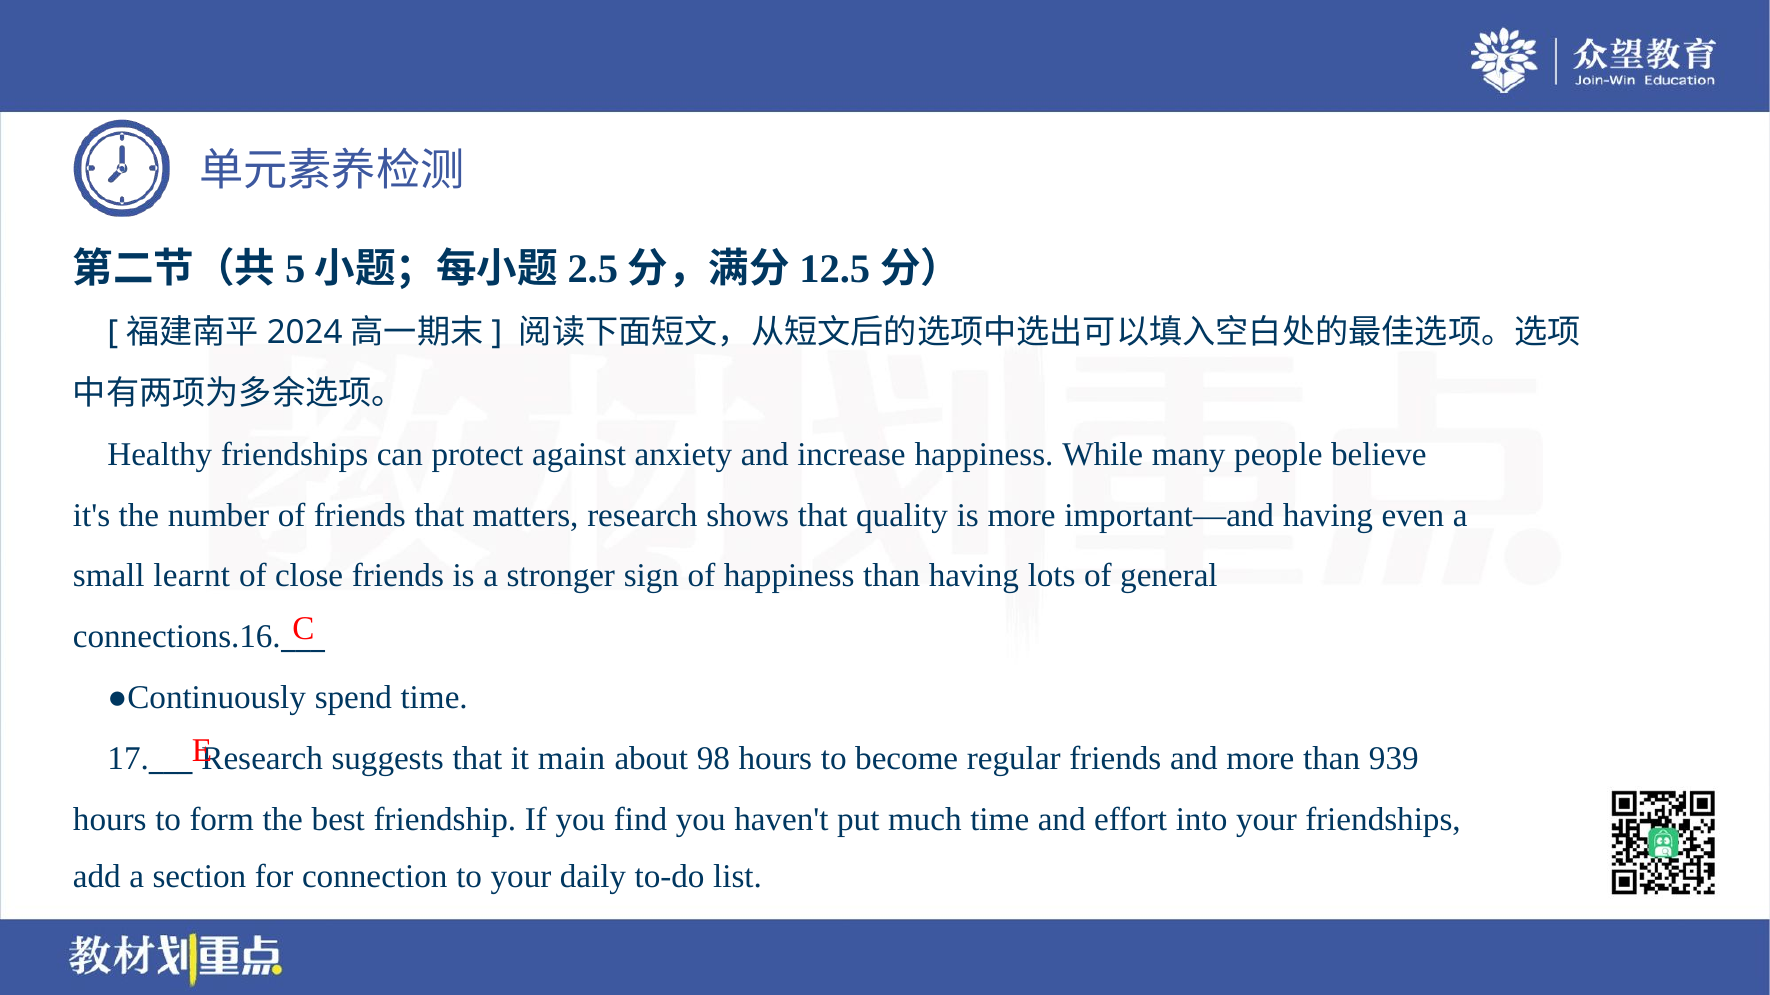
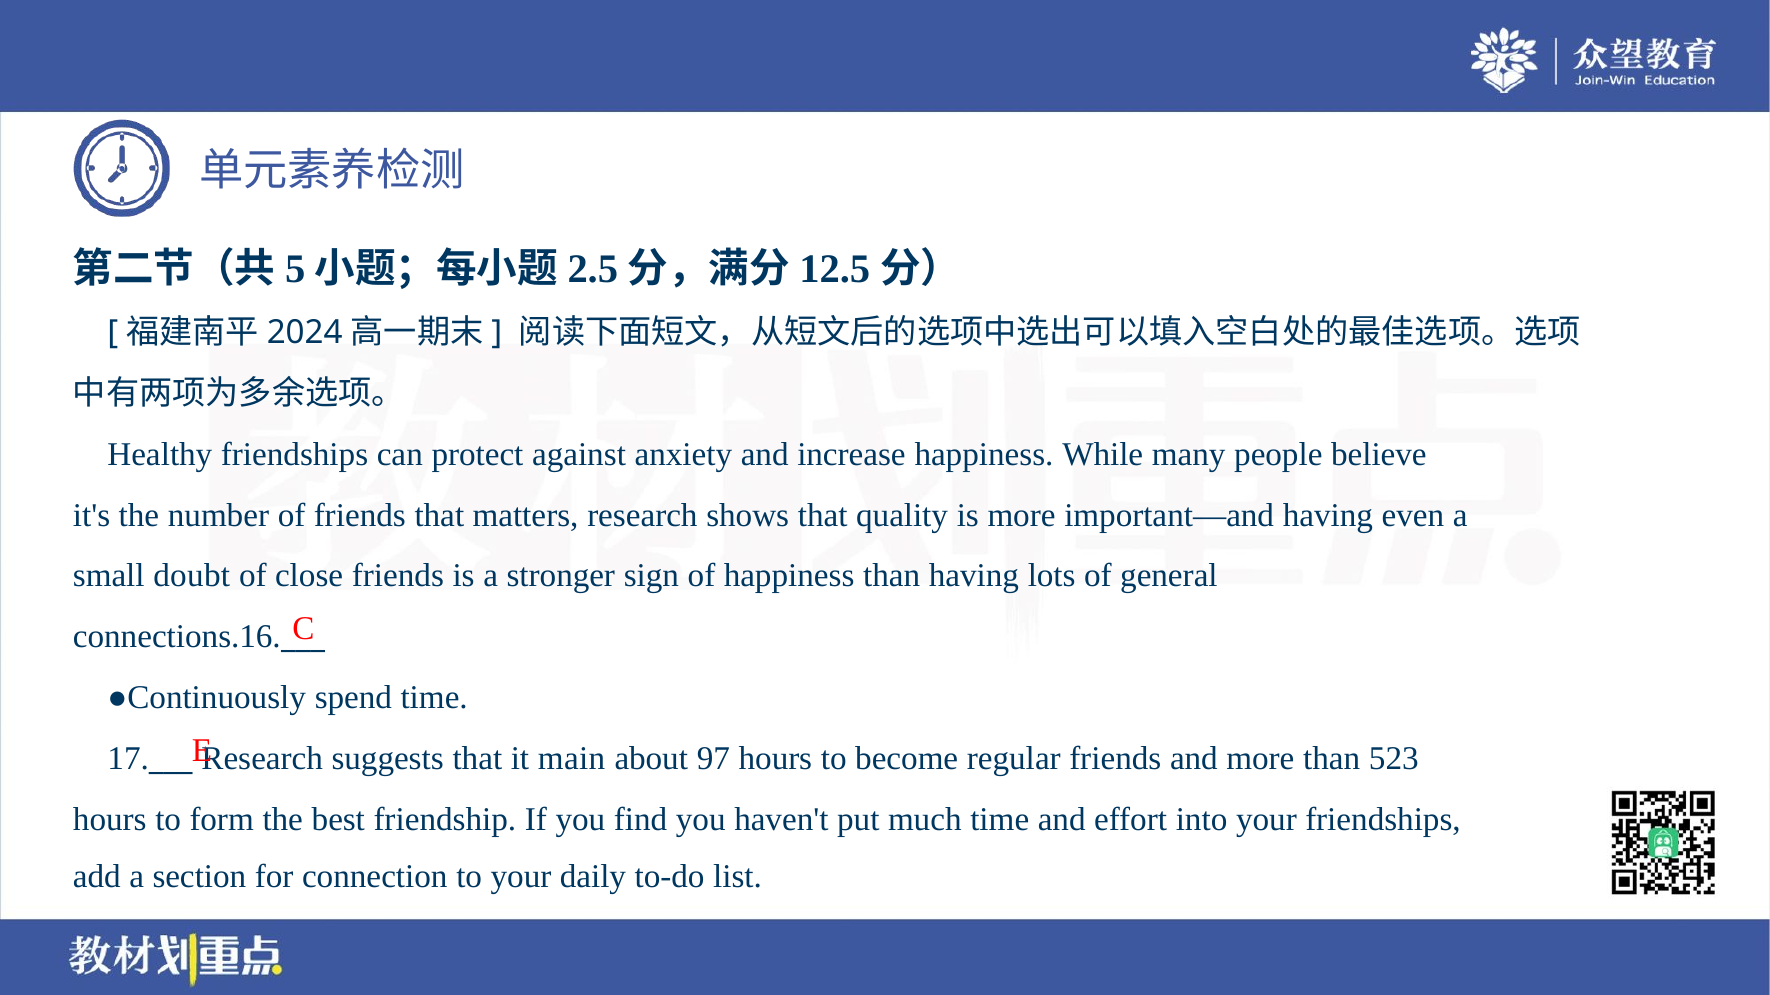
learnt: learnt -> doubt (192, 576)
98: 98 -> 97 (713, 759)
939: 939 -> 523 (1394, 759)
